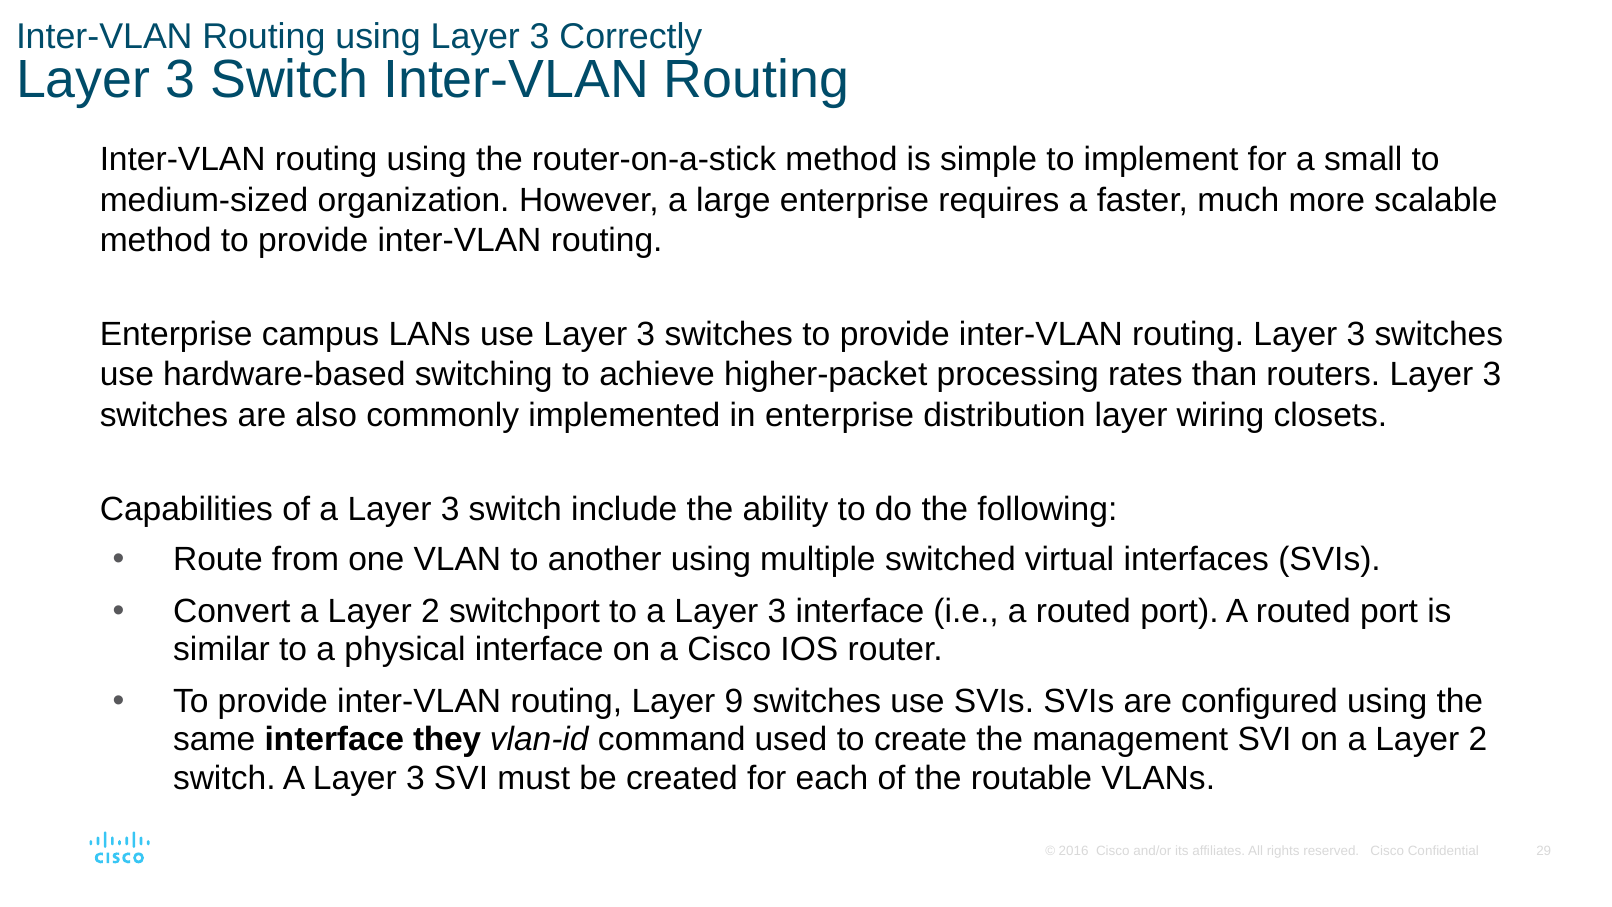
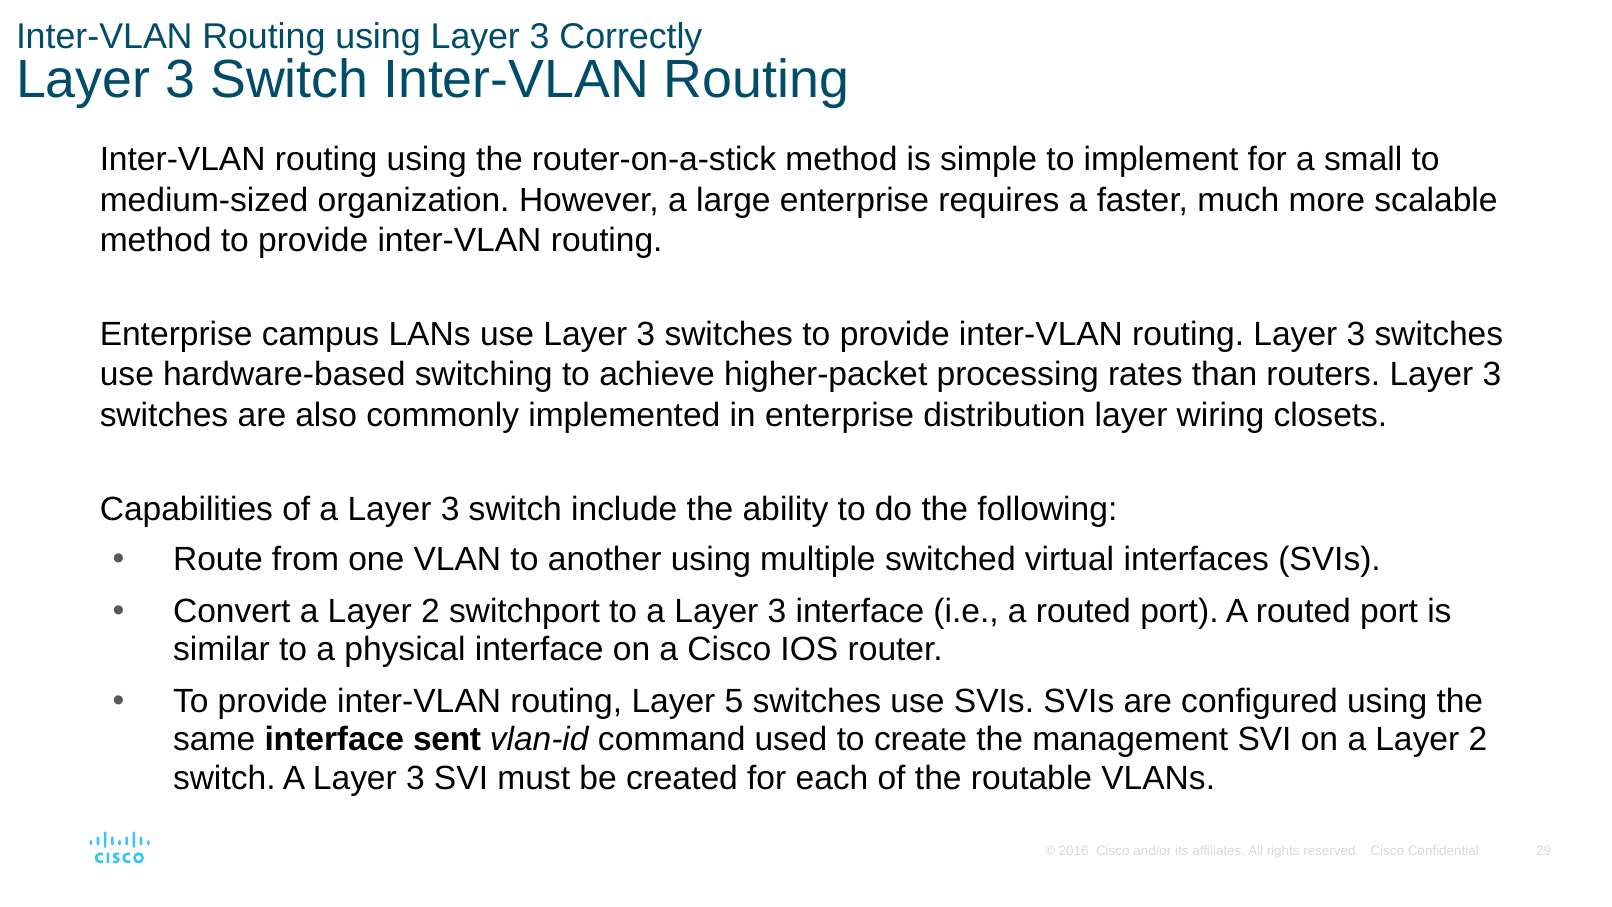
9: 9 -> 5 (734, 701)
they: they -> sent (447, 740)
